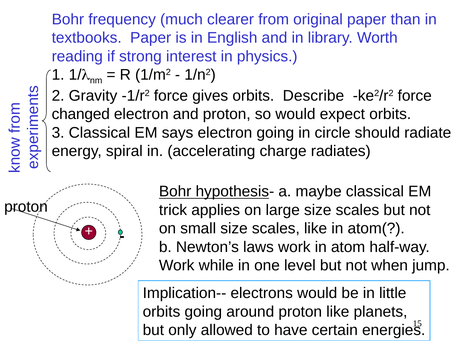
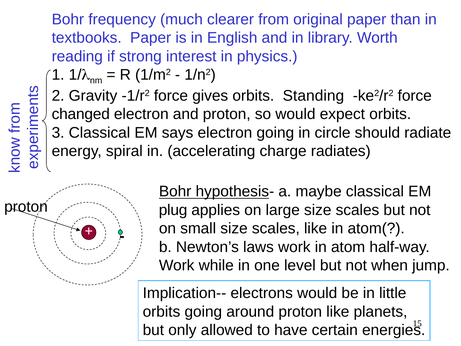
Describe: Describe -> Standing (313, 96)
trick: trick -> plug (173, 210)
